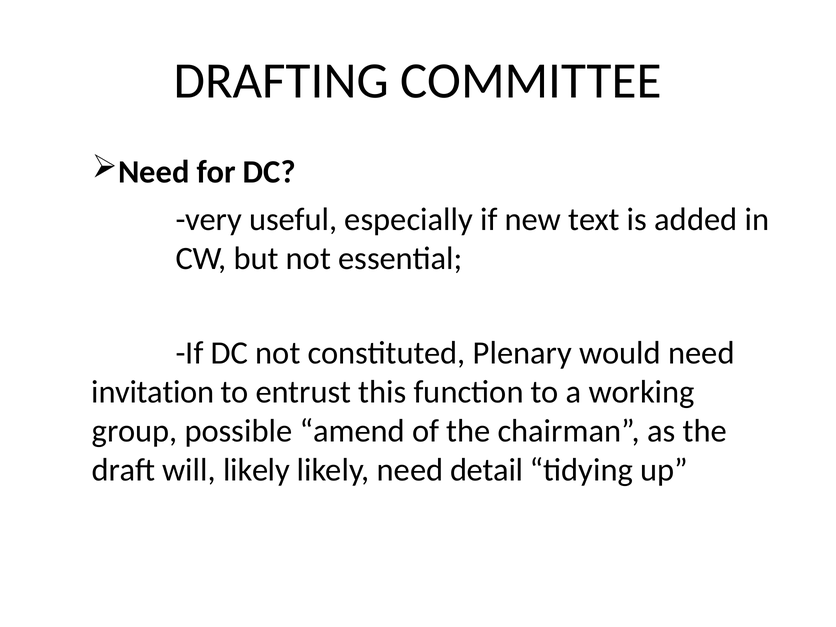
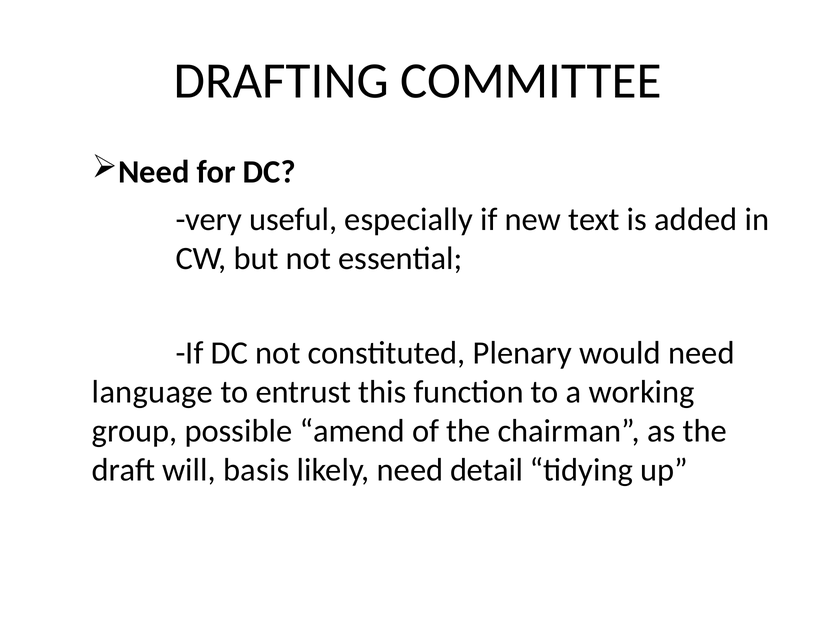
invitation: invitation -> language (152, 392)
will likely: likely -> basis (256, 470)
